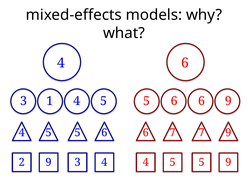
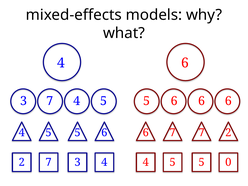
3 1: 1 -> 7 (50, 101)
4 5 9: 9 -> 6 (228, 101)
6 9: 9 -> 2 (228, 133)
2 9: 9 -> 7 (49, 162)
4 9: 9 -> 0 (228, 162)
